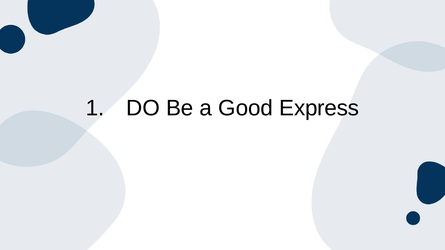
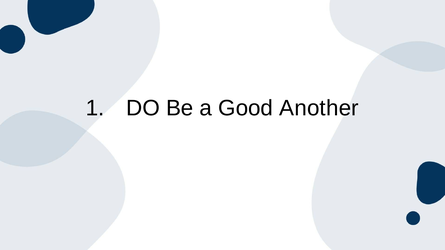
Express: Express -> Another (319, 108)
